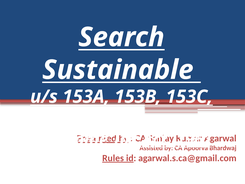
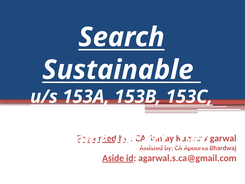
Rules: Rules -> Aside (113, 158)
